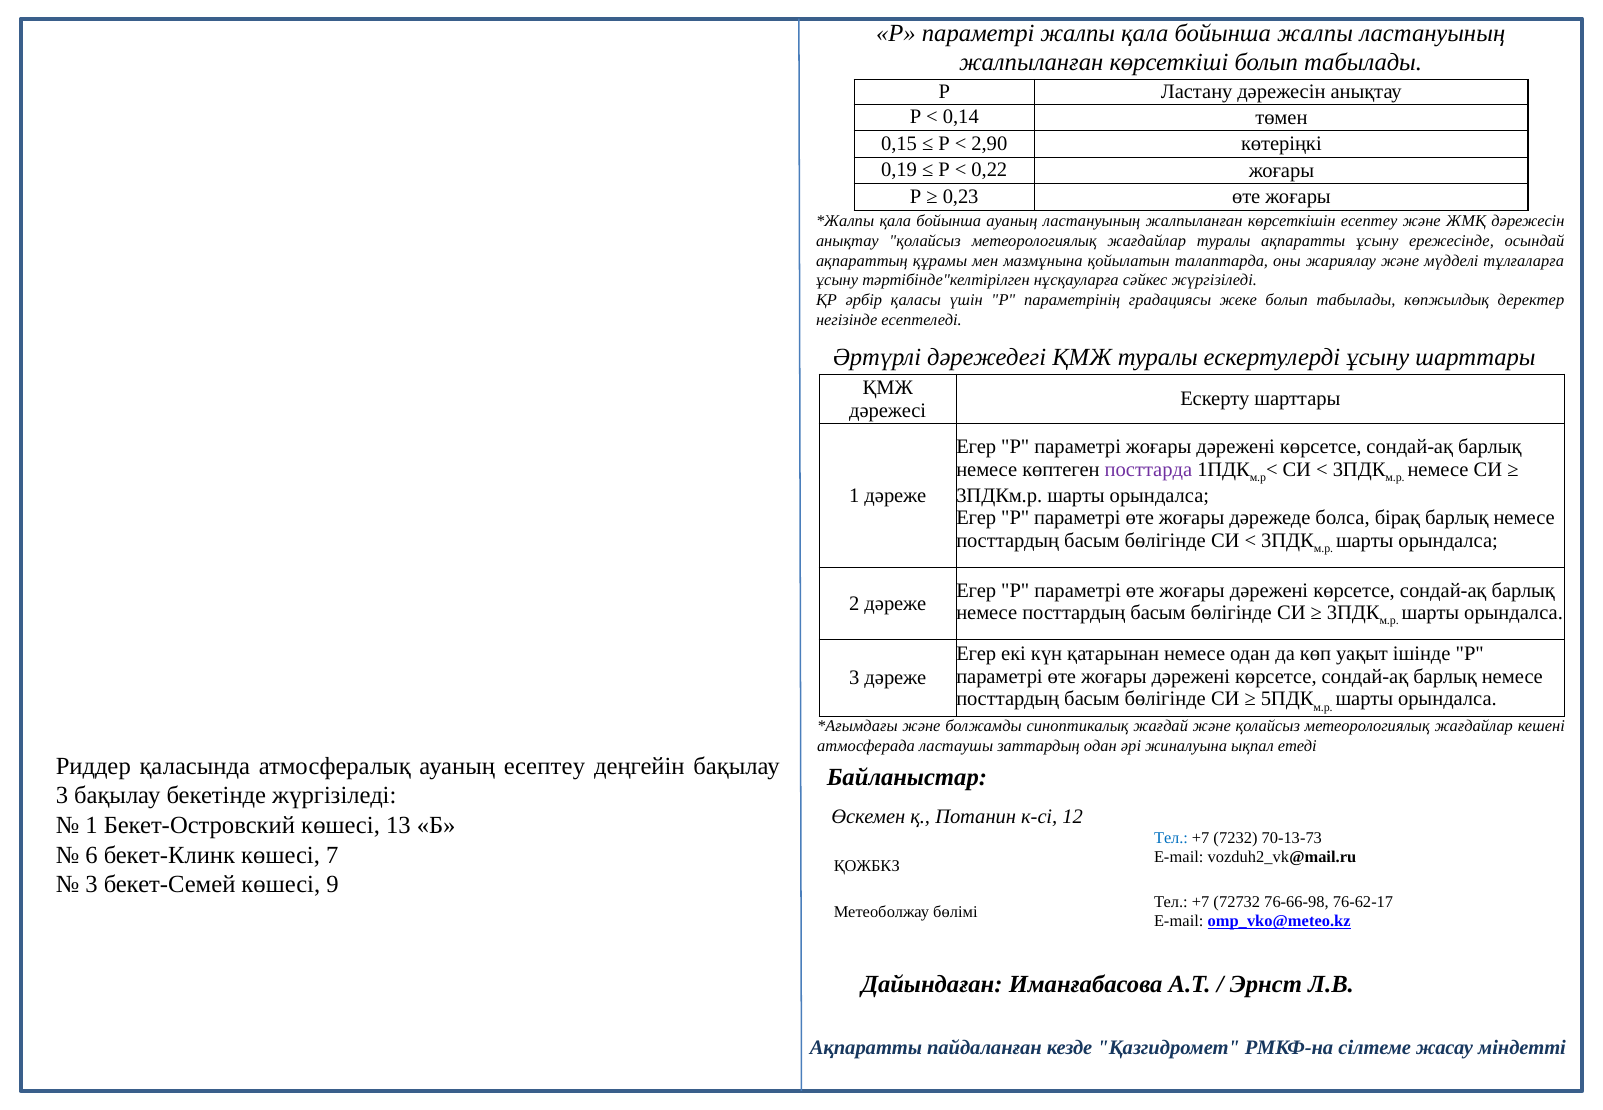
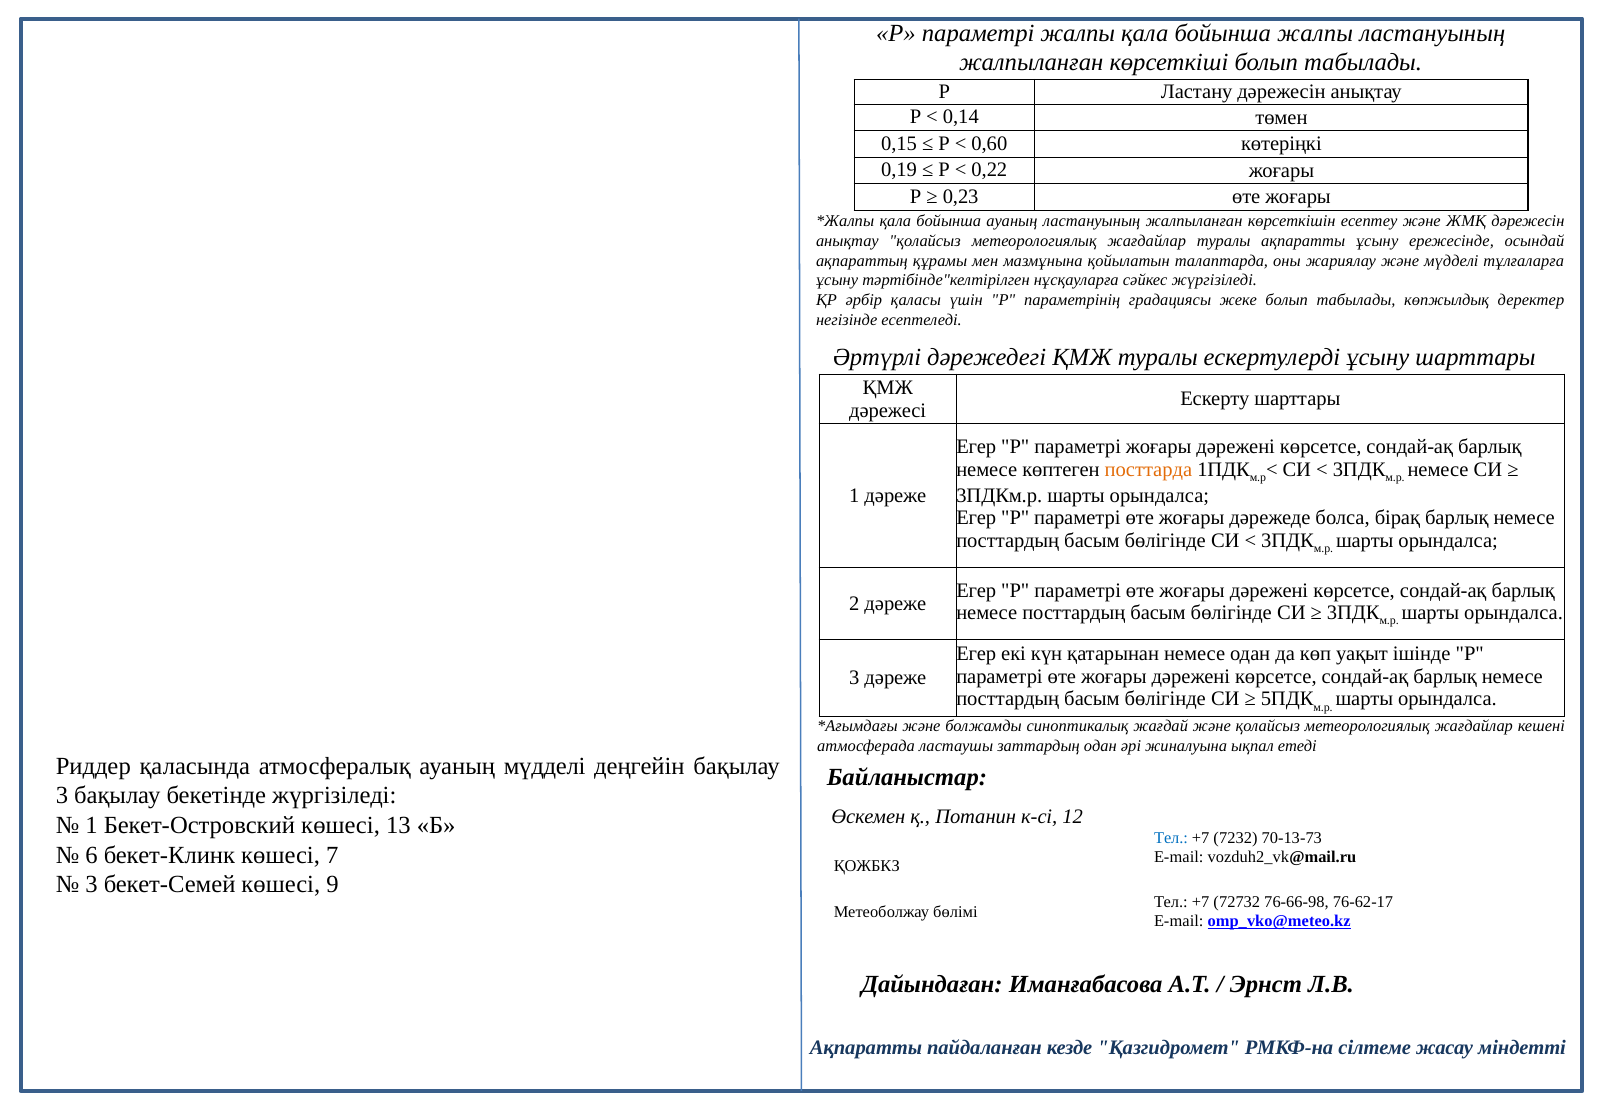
2,90: 2,90 -> 0,60 (989, 144)
посттарда colour: purple -> orange (1148, 470)
ауаның есептеу: есептеу -> мүдделі (545, 766)
